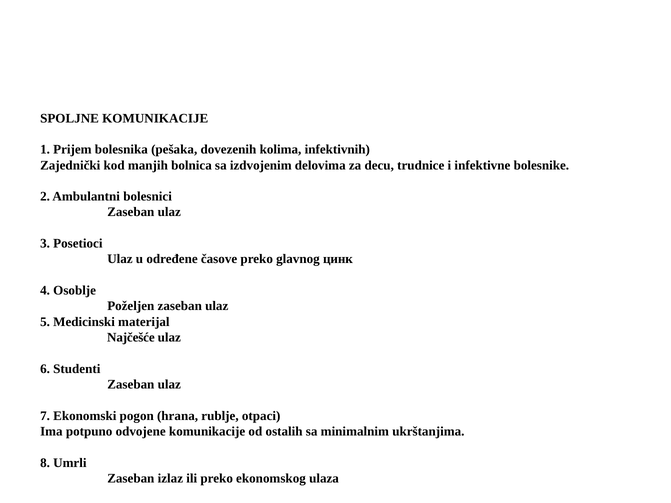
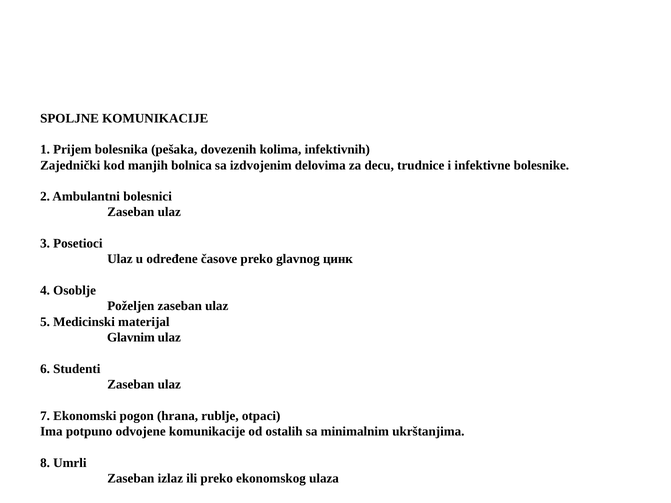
Najčešće: Najčešće -> Glavnim (131, 338)
